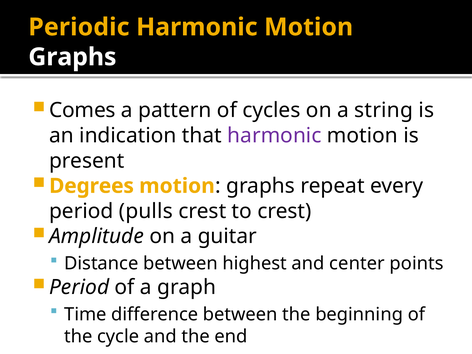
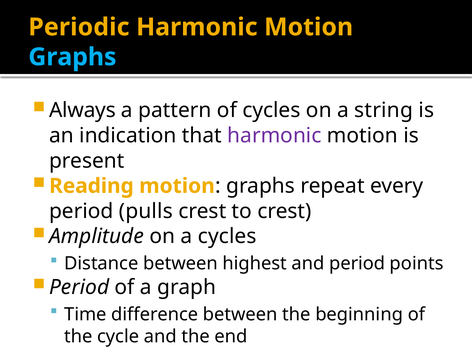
Graphs colour: white -> light blue (72, 57)
Comes: Comes -> Always (82, 110)
Degrees: Degrees -> Reading (91, 186)
a guitar: guitar -> cycles (227, 236)
and center: center -> period (357, 263)
